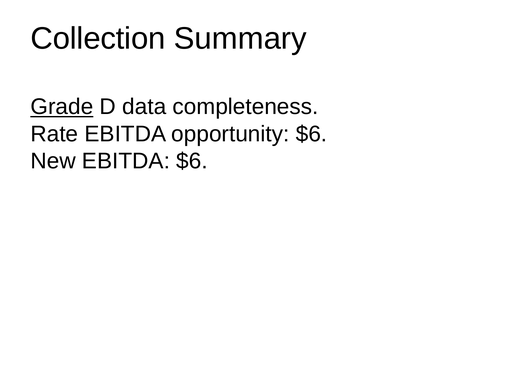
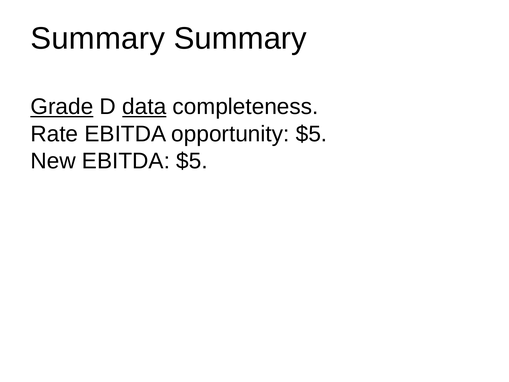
Collection: Collection -> Summary (98, 39)
data underline: none -> present (144, 107)
opportunity $6: $6 -> $5 (311, 134)
EBITDA $6: $6 -> $5 (192, 161)
